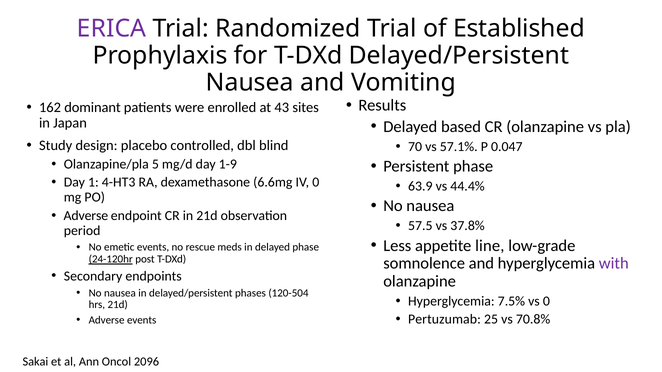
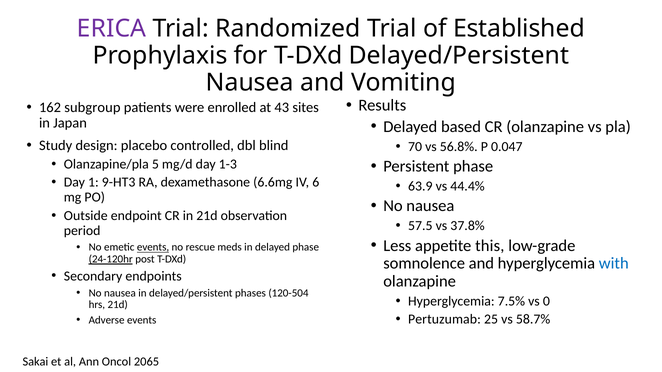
dominant: dominant -> subgroup (92, 107)
57.1%: 57.1% -> 56.8% (459, 147)
1-9: 1-9 -> 1-3 (228, 164)
4-HT3: 4-HT3 -> 9-HT3 (119, 183)
IV 0: 0 -> 6 (316, 183)
Adverse: Adverse -> Outside (86, 216)
line: line -> this (490, 246)
events underline: none -> present (153, 248)
with colour: purple -> blue (614, 264)
70.8%: 70.8% -> 58.7% (533, 320)
2096: 2096 -> 2065 (147, 362)
